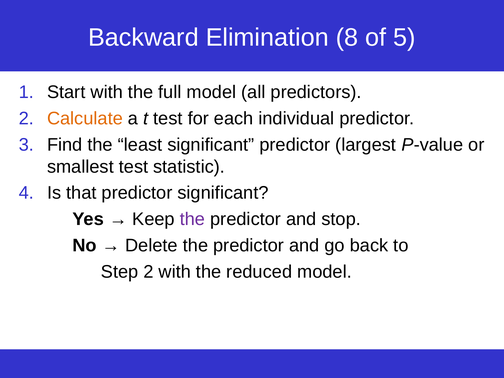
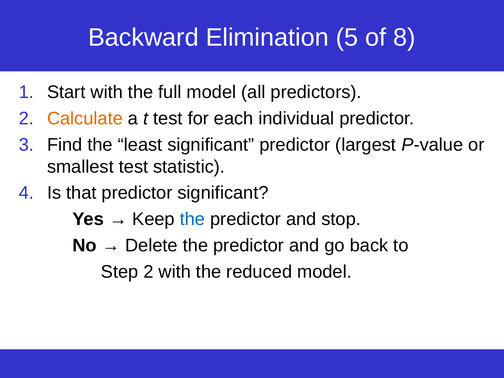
8: 8 -> 5 (347, 37)
5: 5 -> 8 (404, 37)
the colour: purple -> blue (192, 219)
